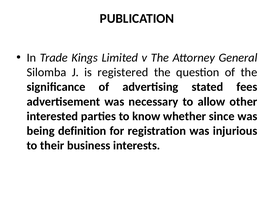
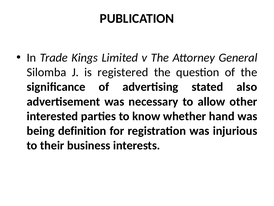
fees: fees -> also (247, 87)
since: since -> hand (222, 116)
